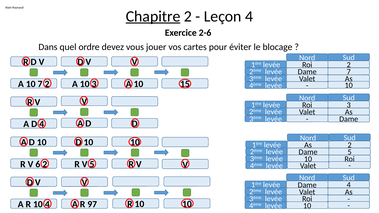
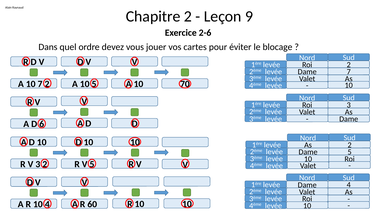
Chapitre underline: present -> none (153, 16)
Leçon 4: 4 -> 9 (249, 16)
10 3: 3 -> 5 (94, 84)
15: 15 -> 70 (185, 84)
D 4: 4 -> 6 (42, 124)
V 6: 6 -> 3 (38, 164)
97: 97 -> 60 (92, 205)
